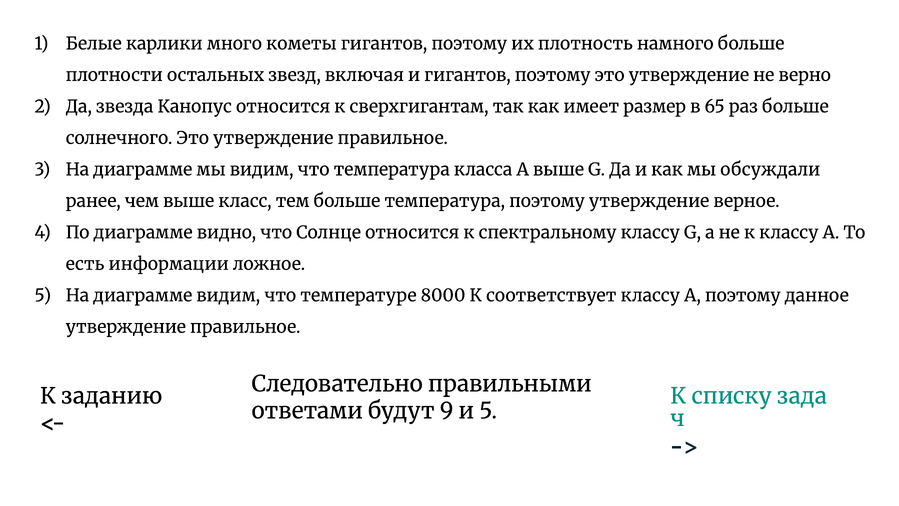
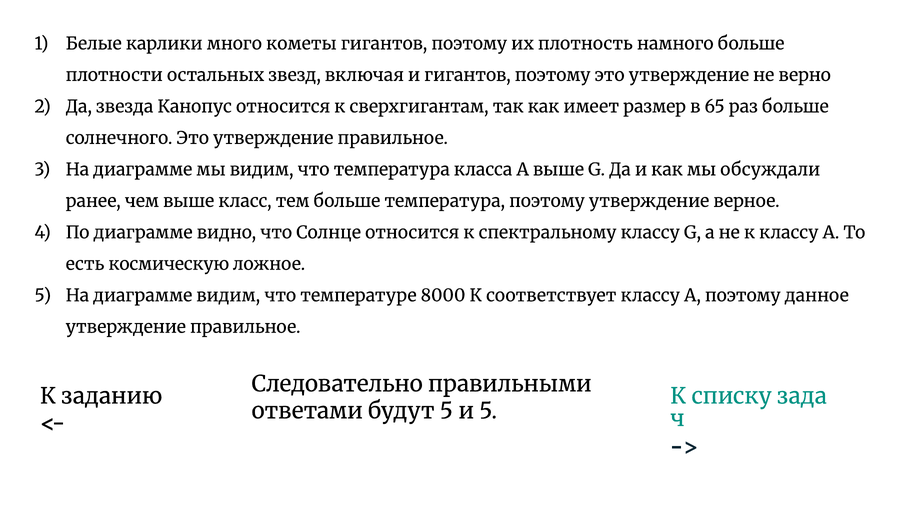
информации: информации -> космическую (169, 264)
будут 9: 9 -> 5 (446, 411)
